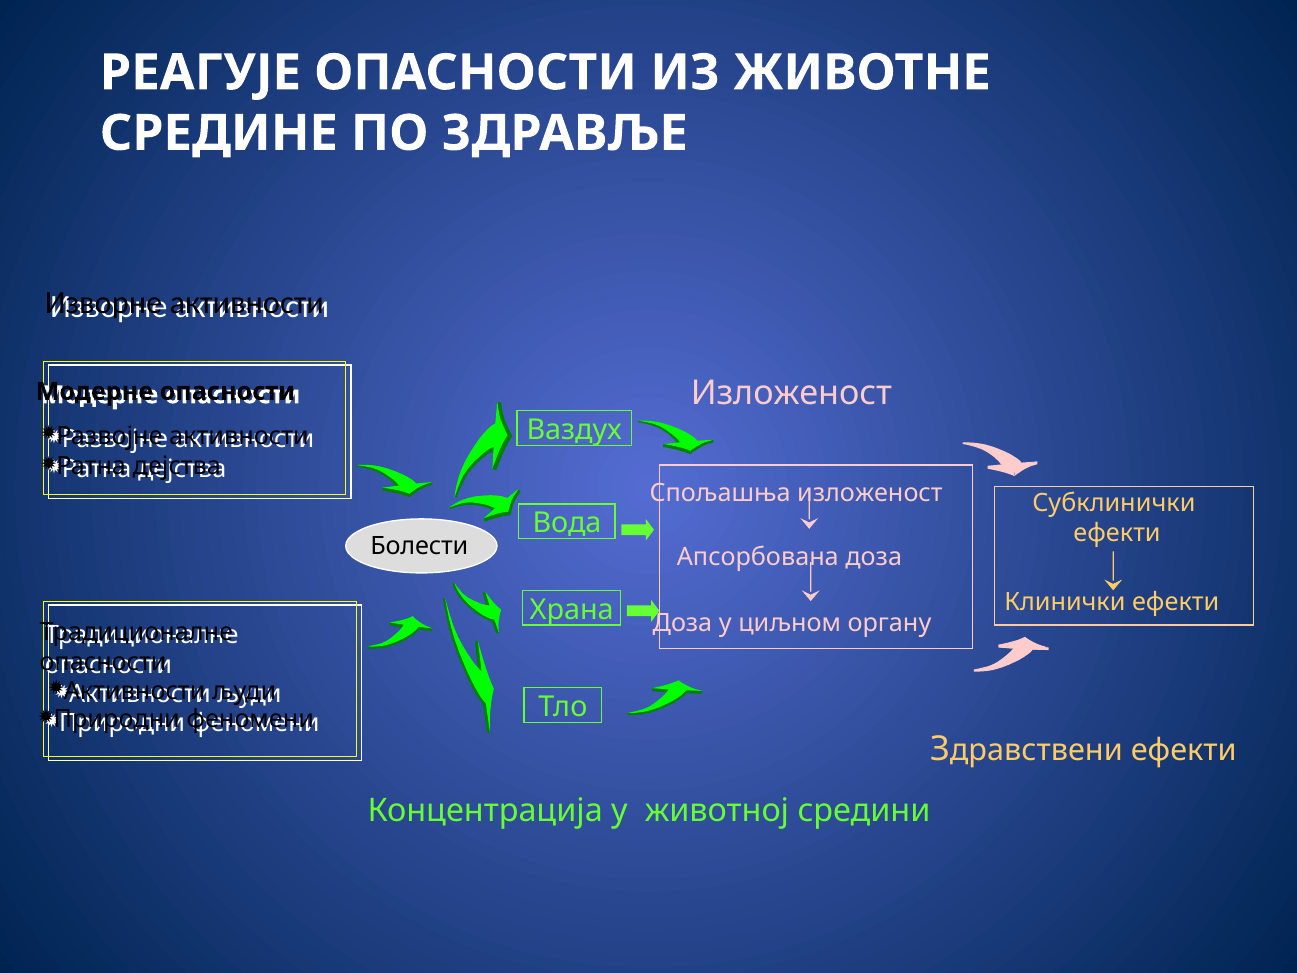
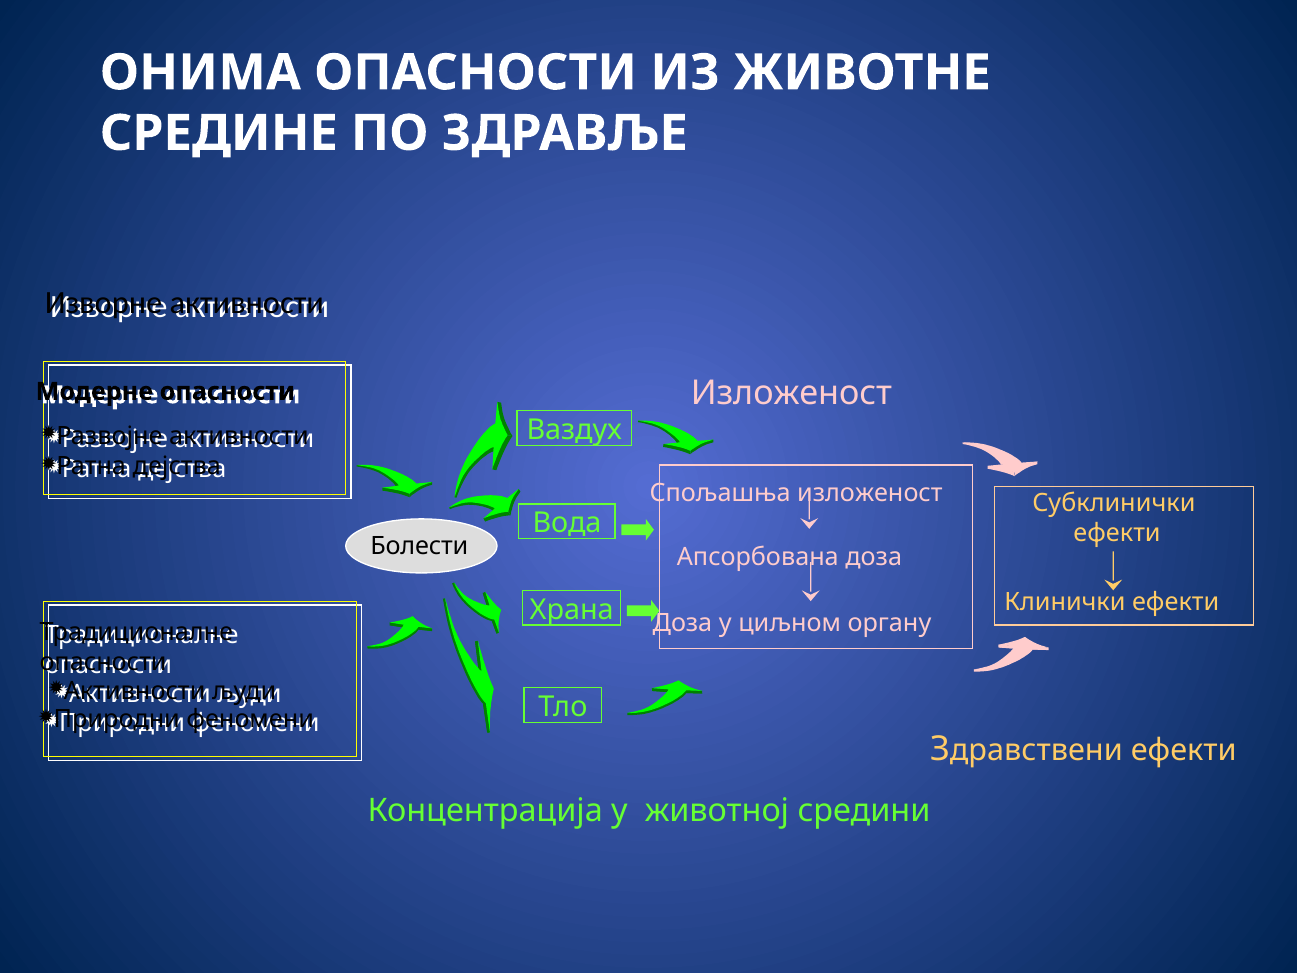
РЕАГУЈЕ: РЕАГУЈЕ -> ОНИМА (200, 73)
